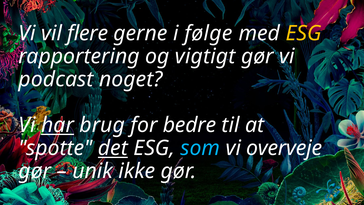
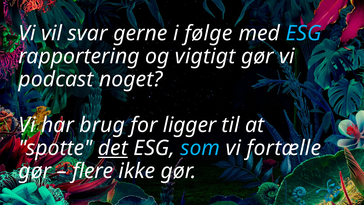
flere: flere -> svar (88, 33)
ESG colour: yellow -> light blue (304, 33)
har underline: present -> none (58, 125)
bedre: bedre -> ligger (190, 125)
overveje: overveje -> fortælle (284, 148)
unik: unik -> flere (93, 171)
